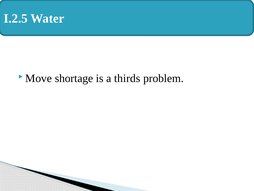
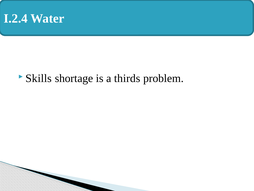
I.2.5: I.2.5 -> I.2.4 (16, 18)
Move: Move -> Skills (39, 78)
